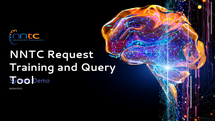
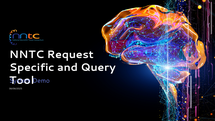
Training: Training -> Specific (32, 67)
